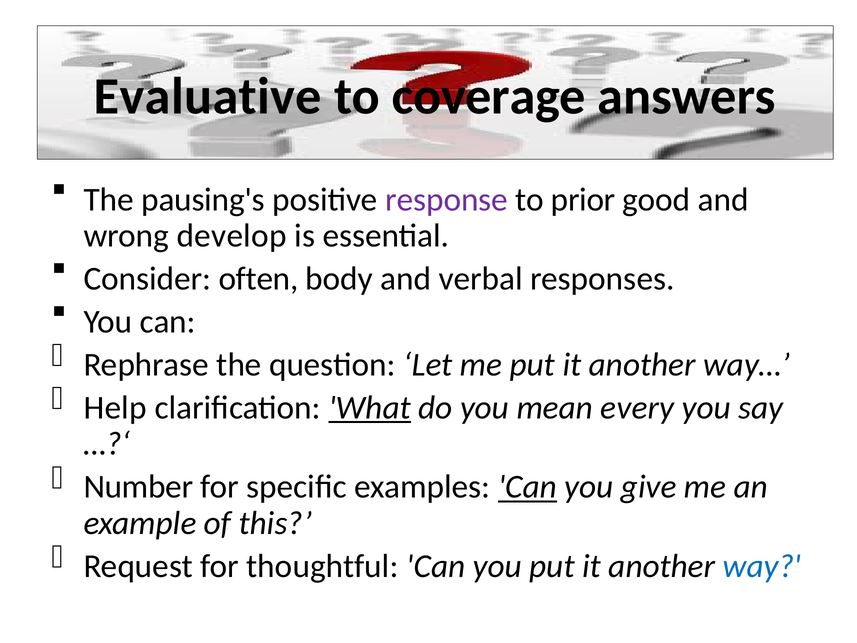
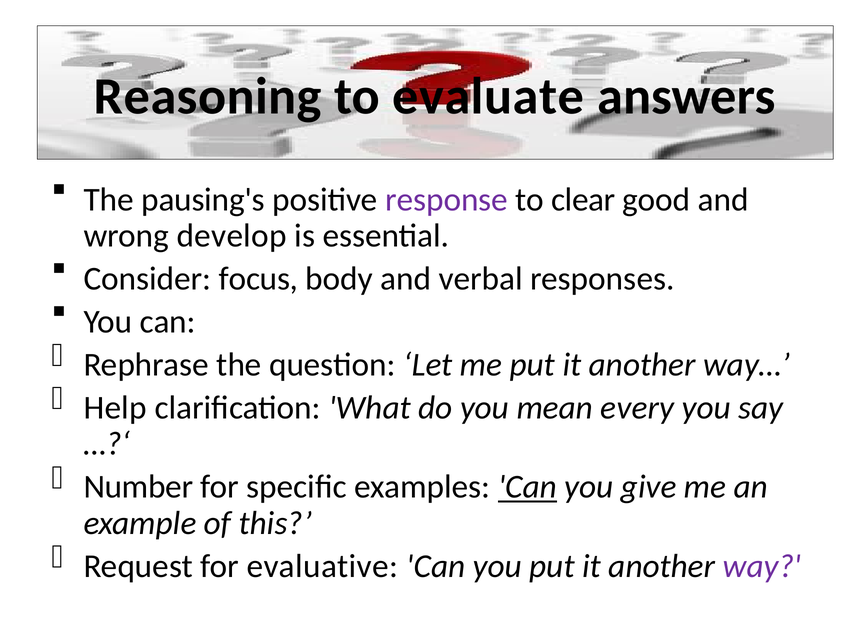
Evaluative: Evaluative -> Reasoning (208, 96)
coverage: coverage -> evaluate (488, 96)
prior: prior -> clear (583, 200)
often: often -> focus (259, 279)
What underline: present -> none (370, 408)
thoughtful: thoughtful -> evaluative (322, 566)
way colour: blue -> purple (762, 566)
